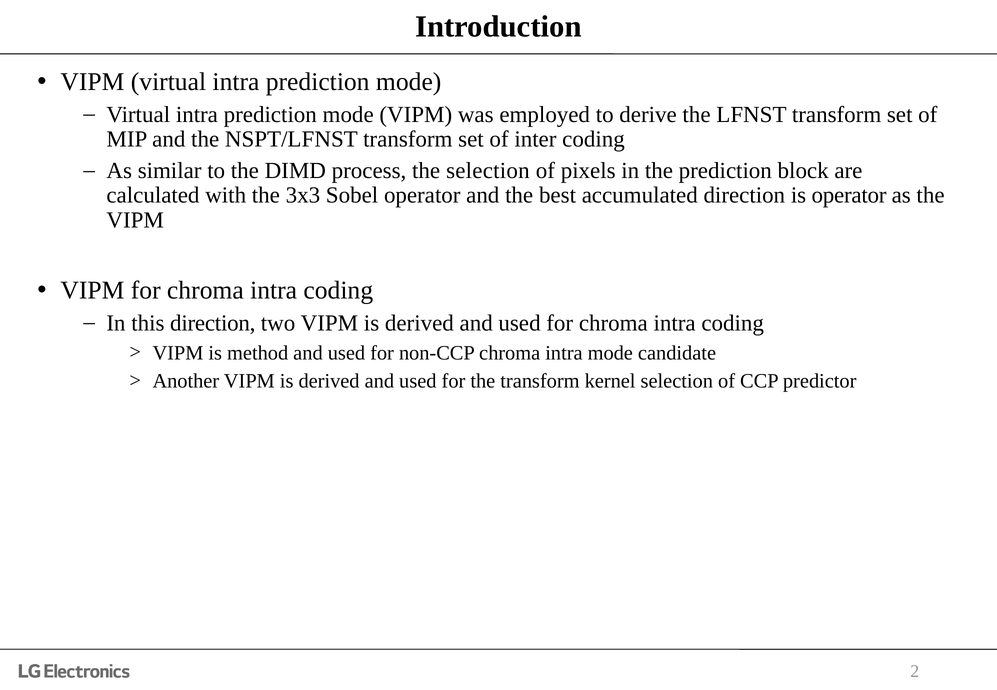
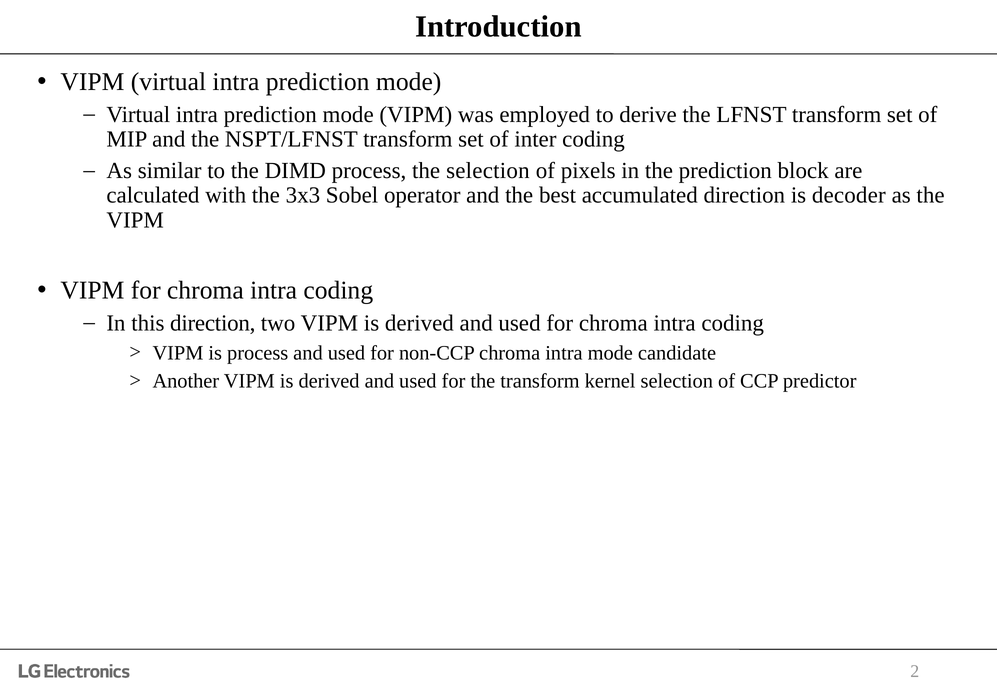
is operator: operator -> decoder (849, 195)
is method: method -> process (258, 353)
